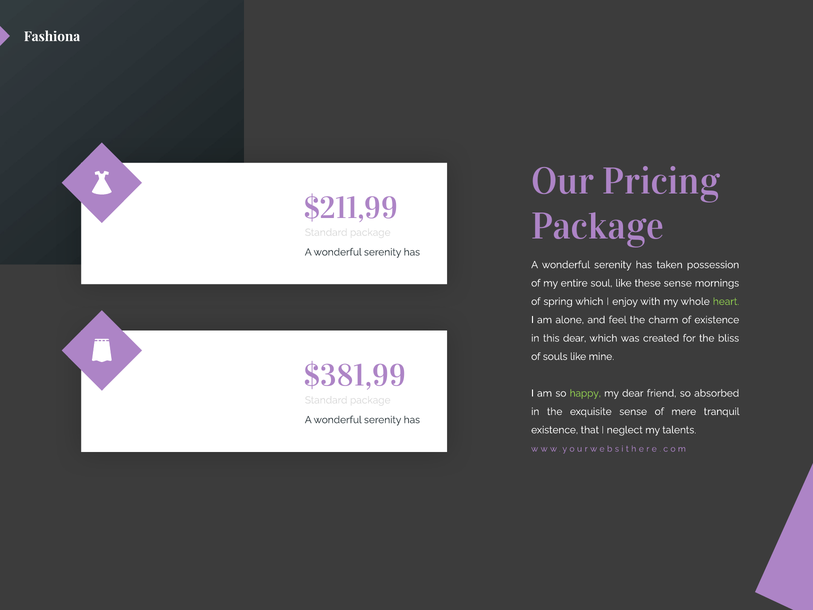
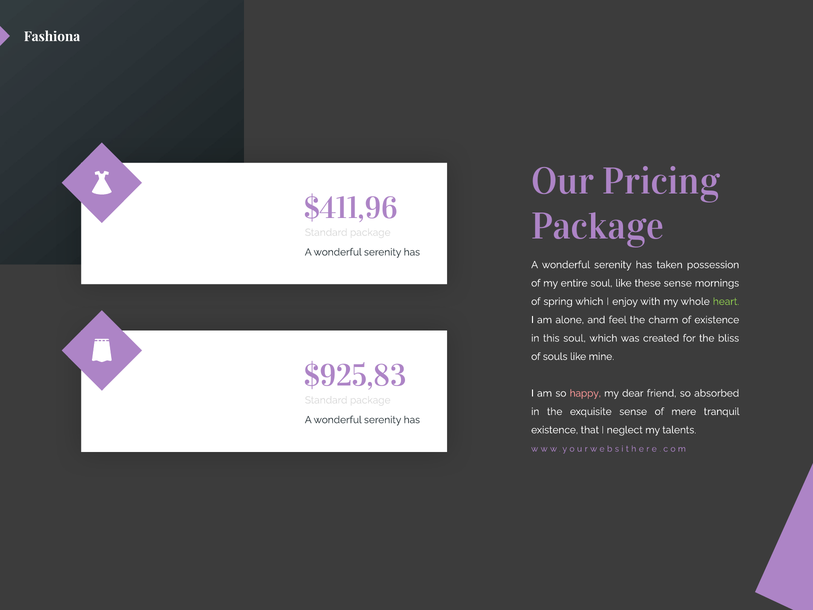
$211,99: $211,99 -> $411,96 (351, 208)
this dear: dear -> soul (575, 338)
$381,99: $381,99 -> $925,83 (356, 376)
happy colour: light green -> pink (585, 393)
